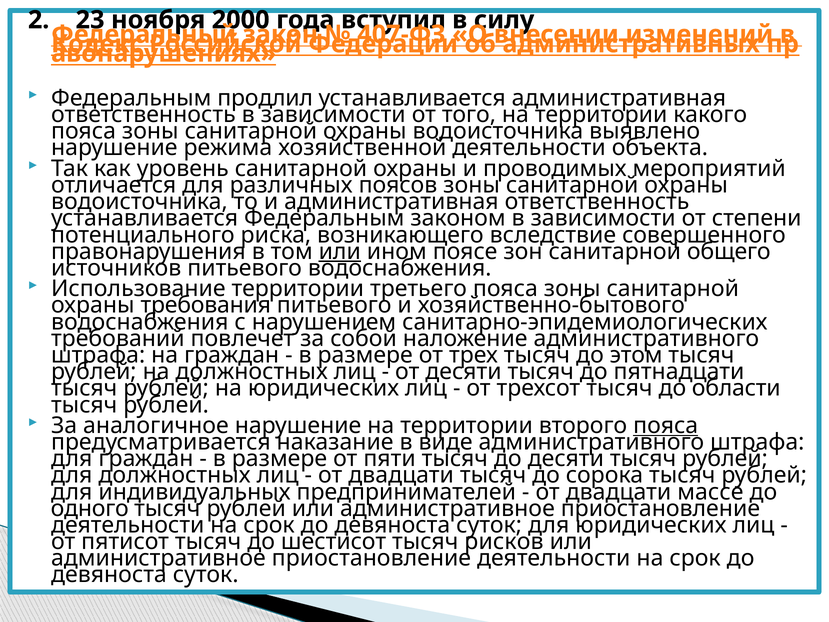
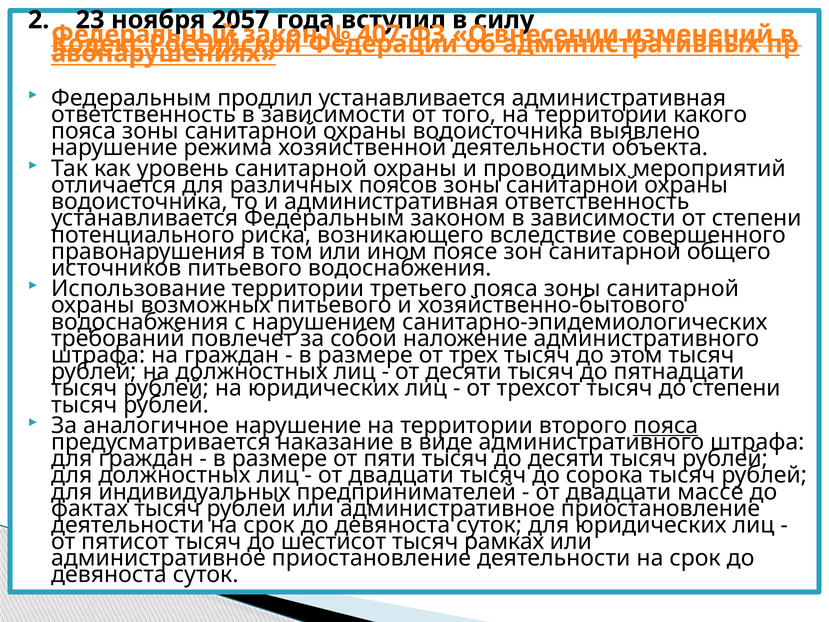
2000: 2000 -> 2057 (241, 20)
или underline: present -> none (340, 251)
требования: требования -> возможных (206, 305)
до области: области -> степени (736, 388)
одного: одного -> фактах (90, 508)
рисков: рисков -> рамках (504, 541)
